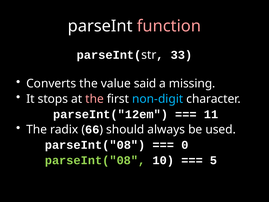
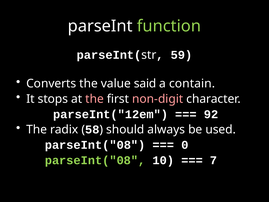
function colour: pink -> light green (169, 26)
33: 33 -> 59 (181, 55)
missing: missing -> contain (192, 84)
non-digit colour: light blue -> pink (158, 99)
11: 11 -> 92 (211, 114)
66: 66 -> 58 (92, 129)
5: 5 -> 7 (214, 160)
